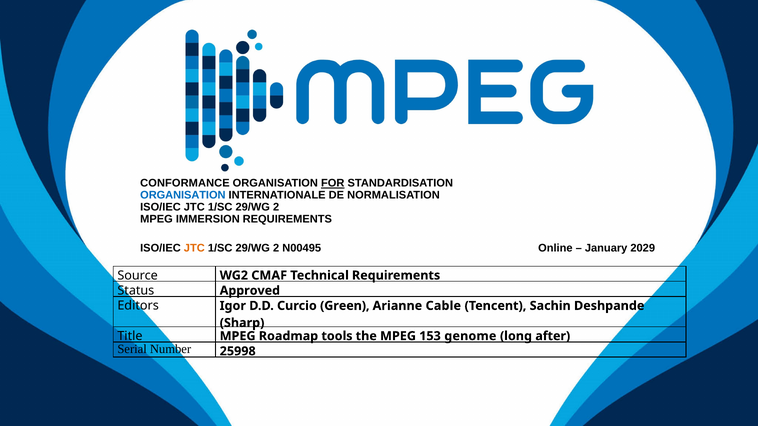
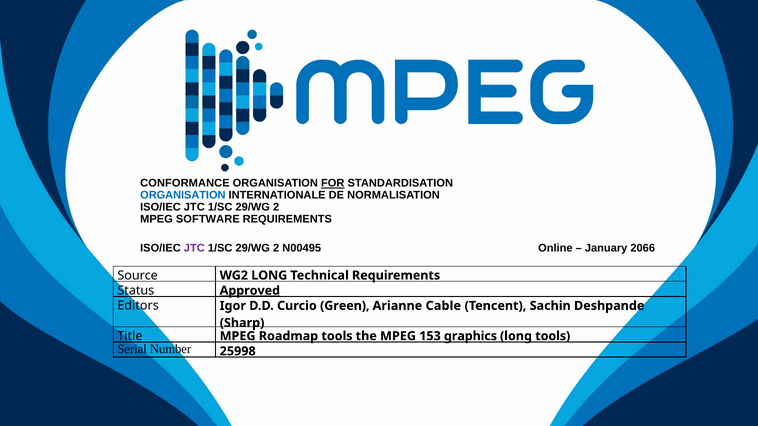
IMMERSION: IMMERSION -> SOFTWARE (208, 219)
JTC colour: orange -> purple (194, 249)
2029: 2029 -> 2066 (643, 249)
WG2 CMAF: CMAF -> LONG (269, 276)
Approved underline: none -> present (250, 291)
genome: genome -> graphics (470, 336)
long after: after -> tools (553, 336)
